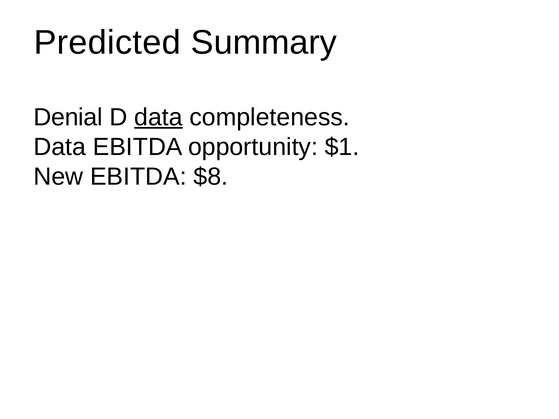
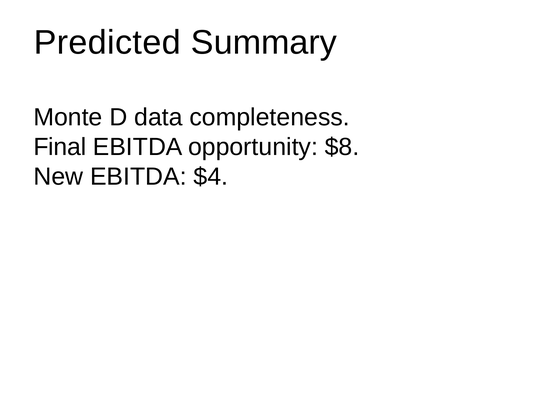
Denial: Denial -> Monte (68, 117)
data underline: present -> none (158, 117)
Data: Data -> Final (60, 147)
$1: $1 -> $8 (342, 147)
$8: $8 -> $4 (211, 177)
